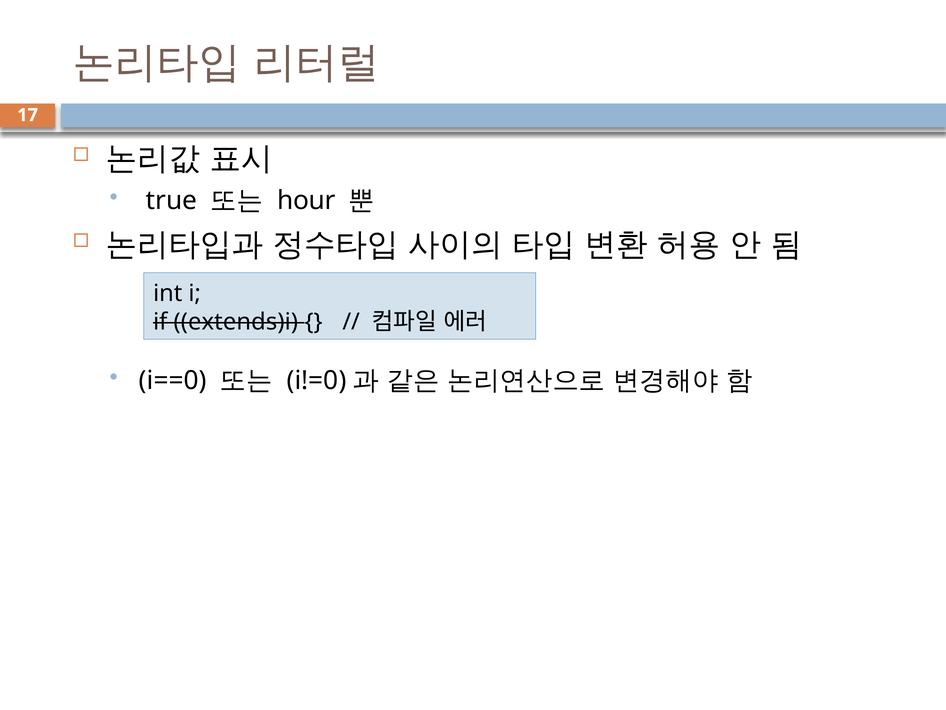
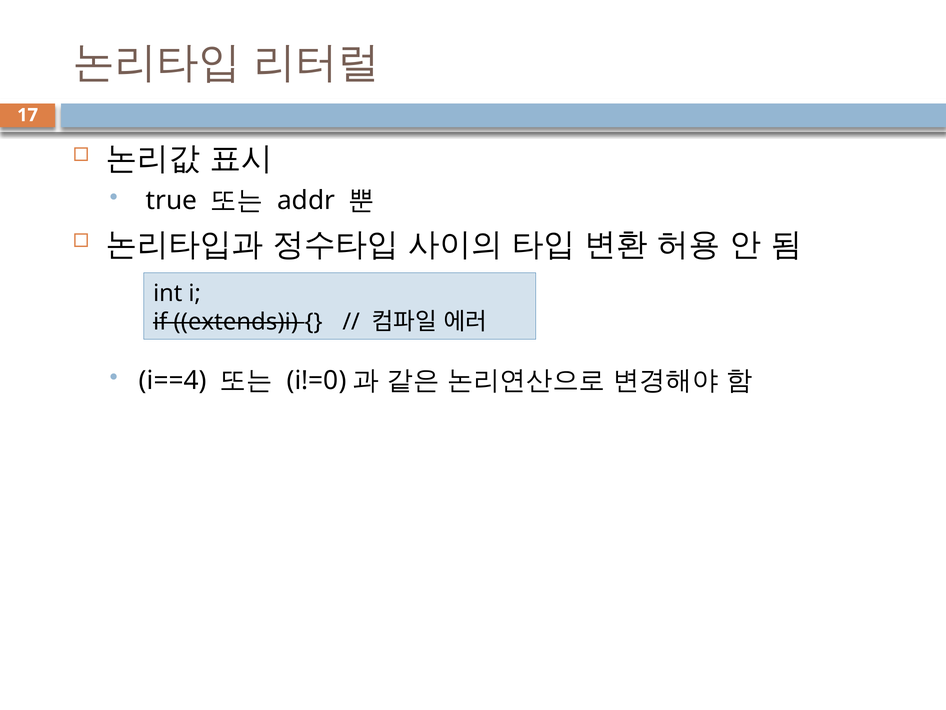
hour: hour -> addr (306, 200)
i==0: i==0 -> i==4 (173, 380)
